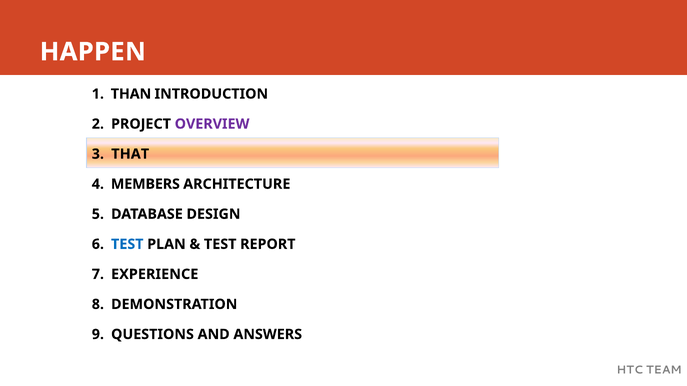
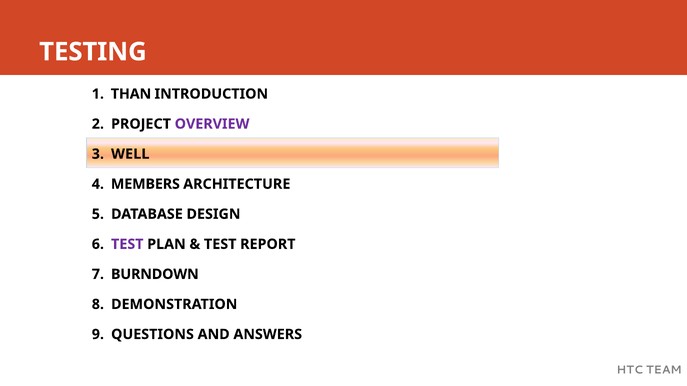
HAPPEN: HAPPEN -> TESTING (93, 52)
THAT: THAT -> WELL (130, 154)
TEST colour: blue -> purple (127, 244)
EXPERIENCE: EXPERIENCE -> BURNDOWN (155, 275)
